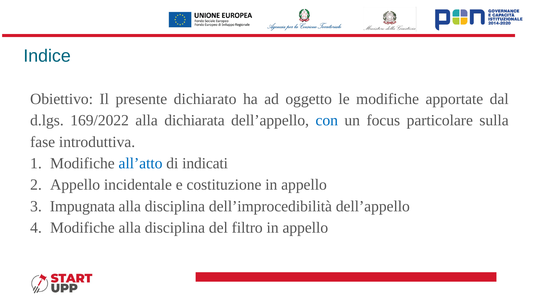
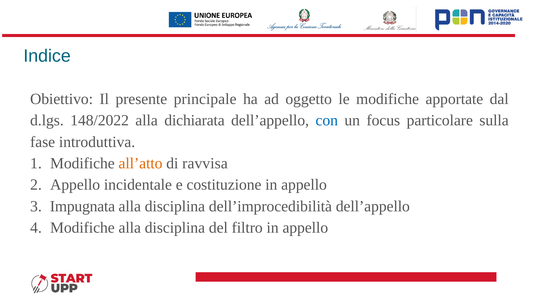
dichiarato: dichiarato -> principale (205, 99)
169/2022: 169/2022 -> 148/2022 (100, 120)
all’atto colour: blue -> orange (141, 163)
indicati: indicati -> ravvisa (205, 163)
